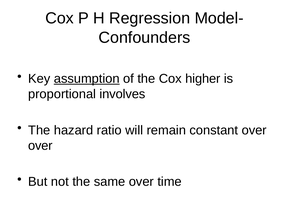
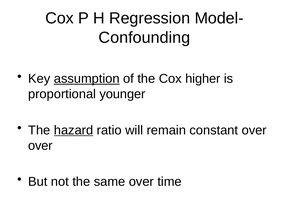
Confounders: Confounders -> Confounding (144, 37)
involves: involves -> younger (122, 94)
hazard underline: none -> present (74, 130)
